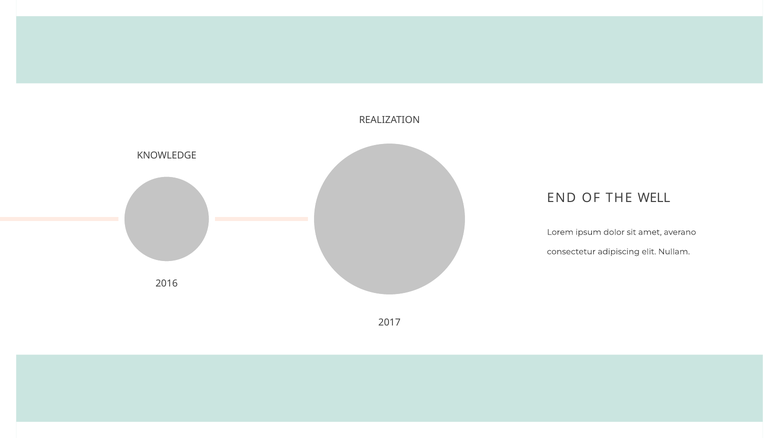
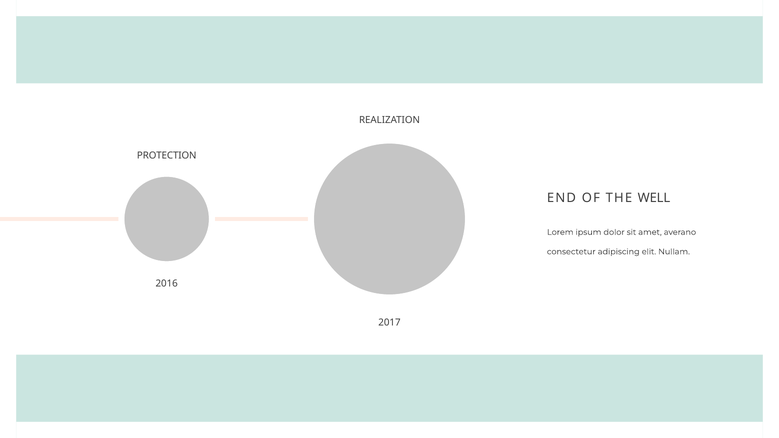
KNOWLEDGE: KNOWLEDGE -> PROTECTION (167, 155)
